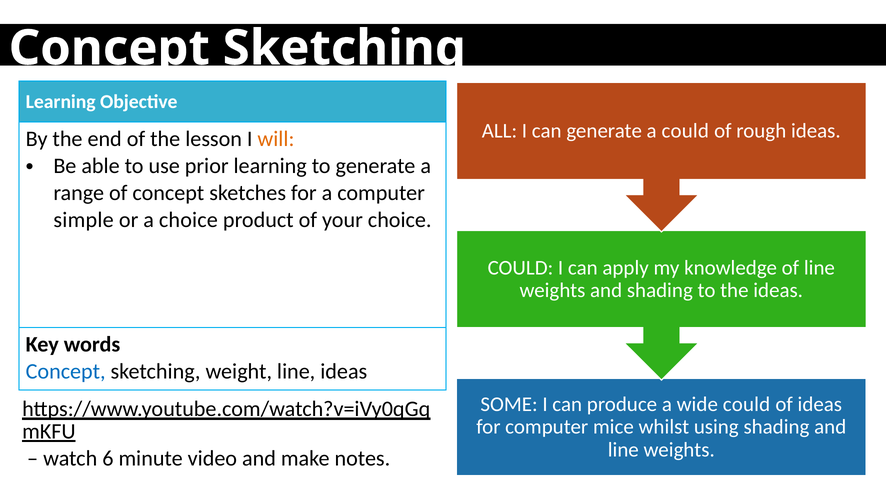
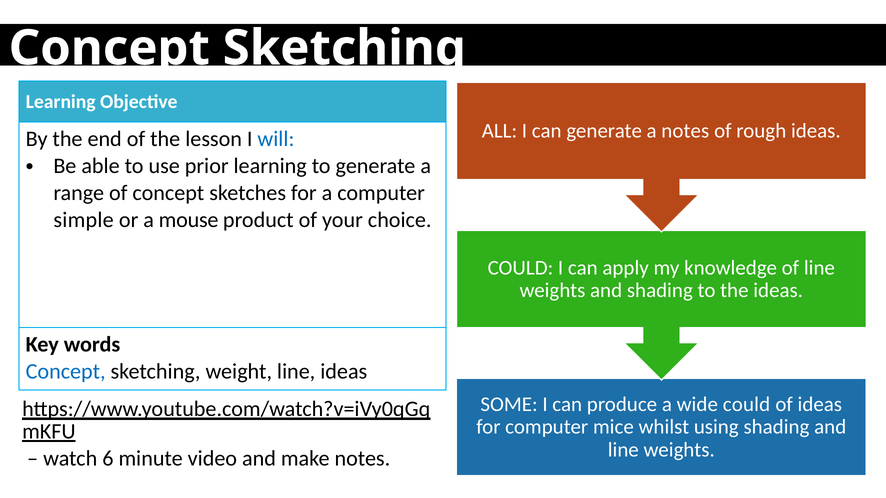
a could: could -> notes (685, 131)
will colour: orange -> blue (276, 139)
a choice: choice -> mouse (189, 220)
